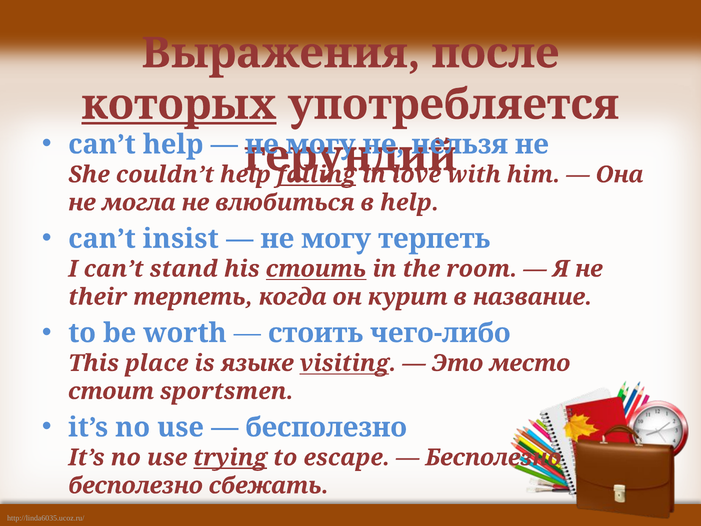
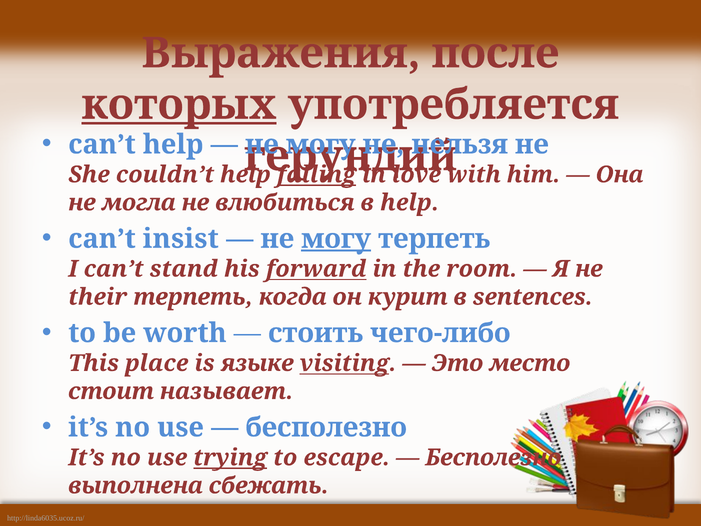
могу underline: none -> present (336, 239)
his стоить: стоить -> forward (316, 269)
название: название -> sentences (533, 297)
sportsmen: sportsmen -> называет (227, 391)
бесполезно: бесполезно -> выполнена (135, 485)
